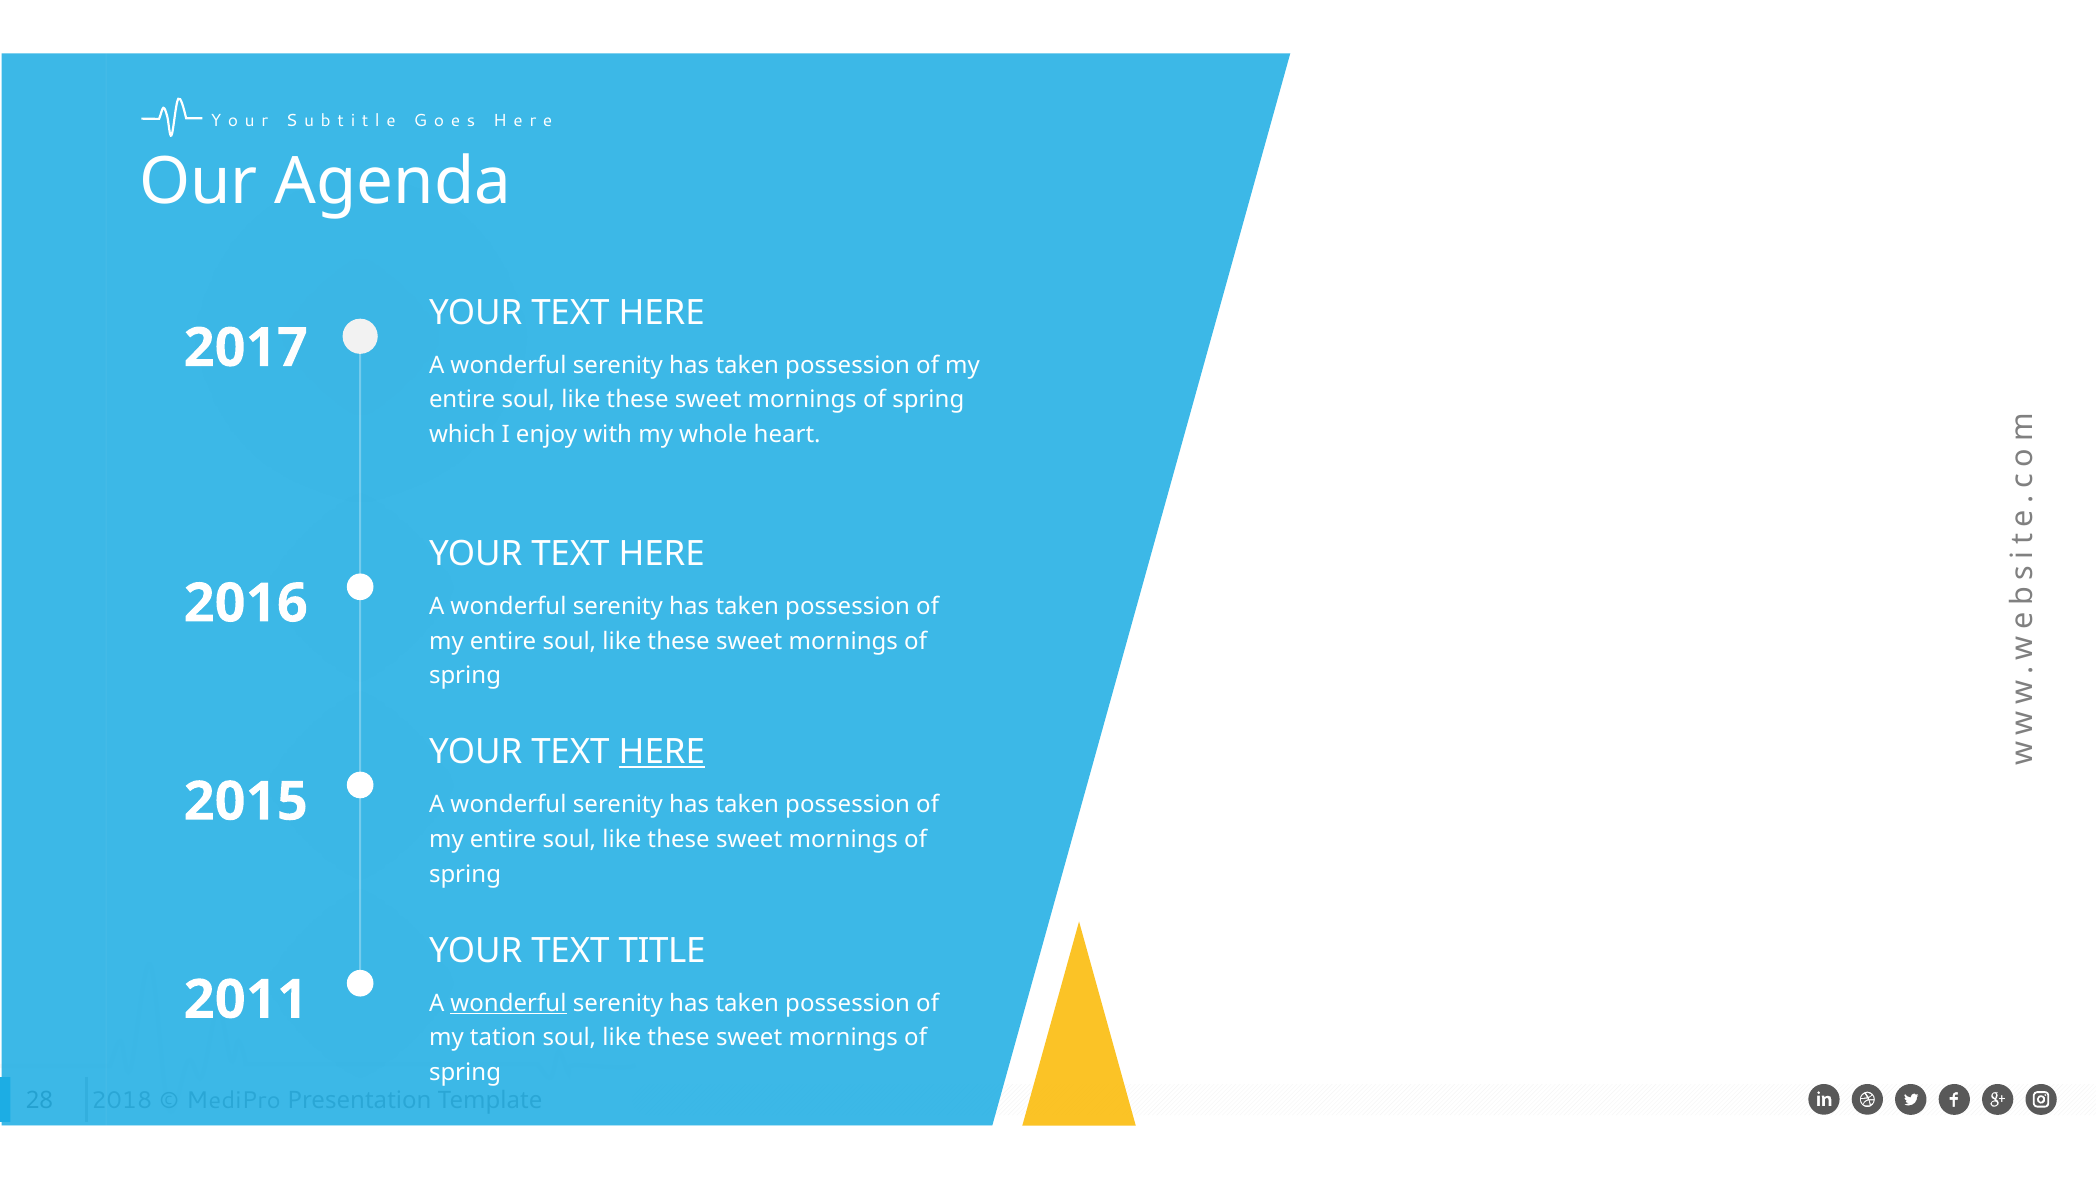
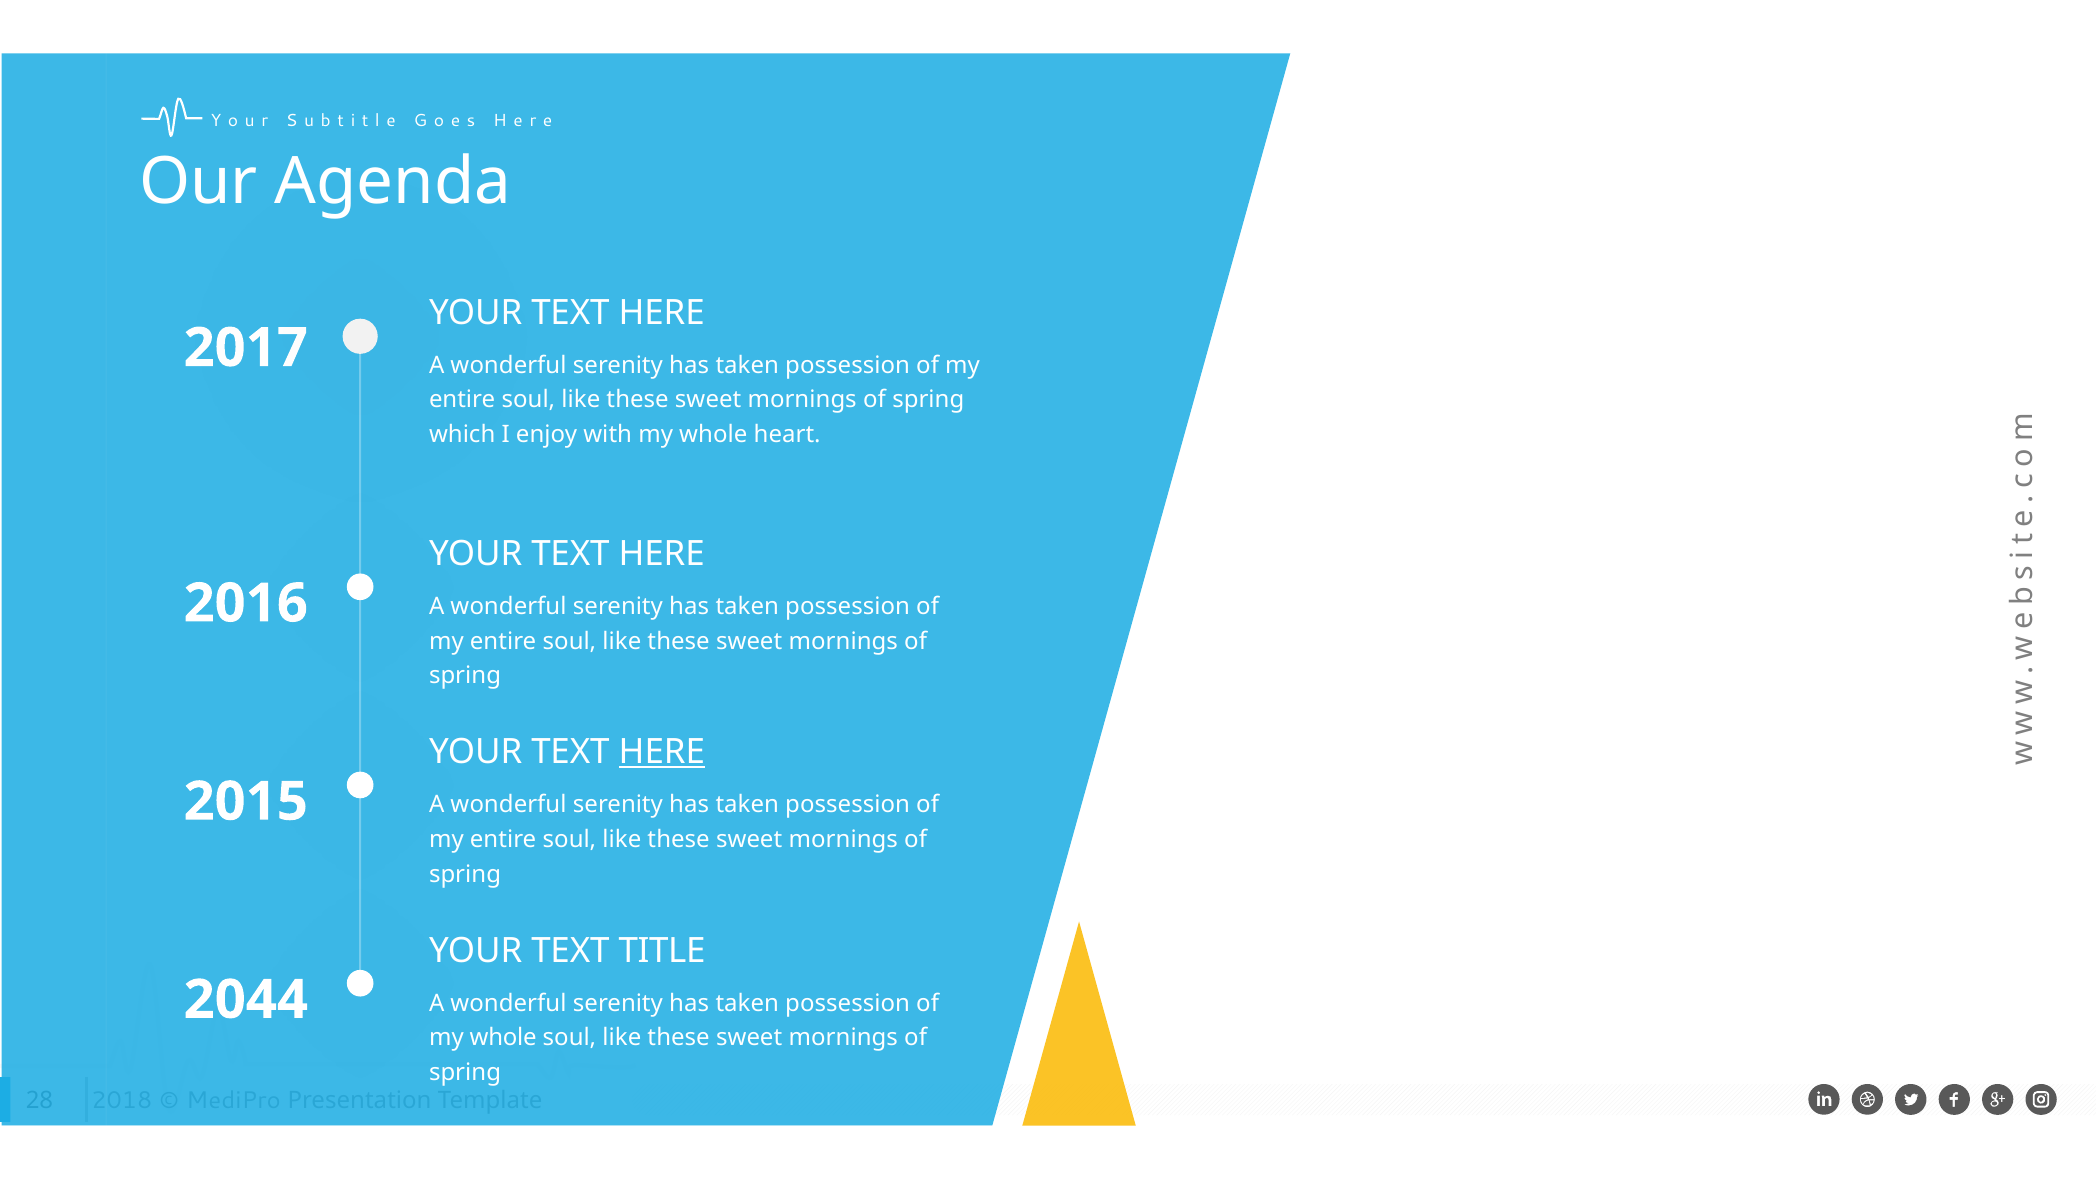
2011: 2011 -> 2044 (246, 1000)
wonderful underline: present -> none (508, 1003)
tation: tation -> whole (503, 1038)
